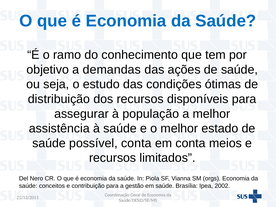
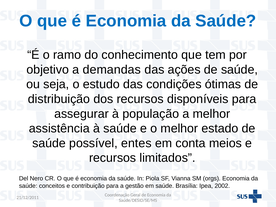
possível conta: conta -> entes (136, 143)
